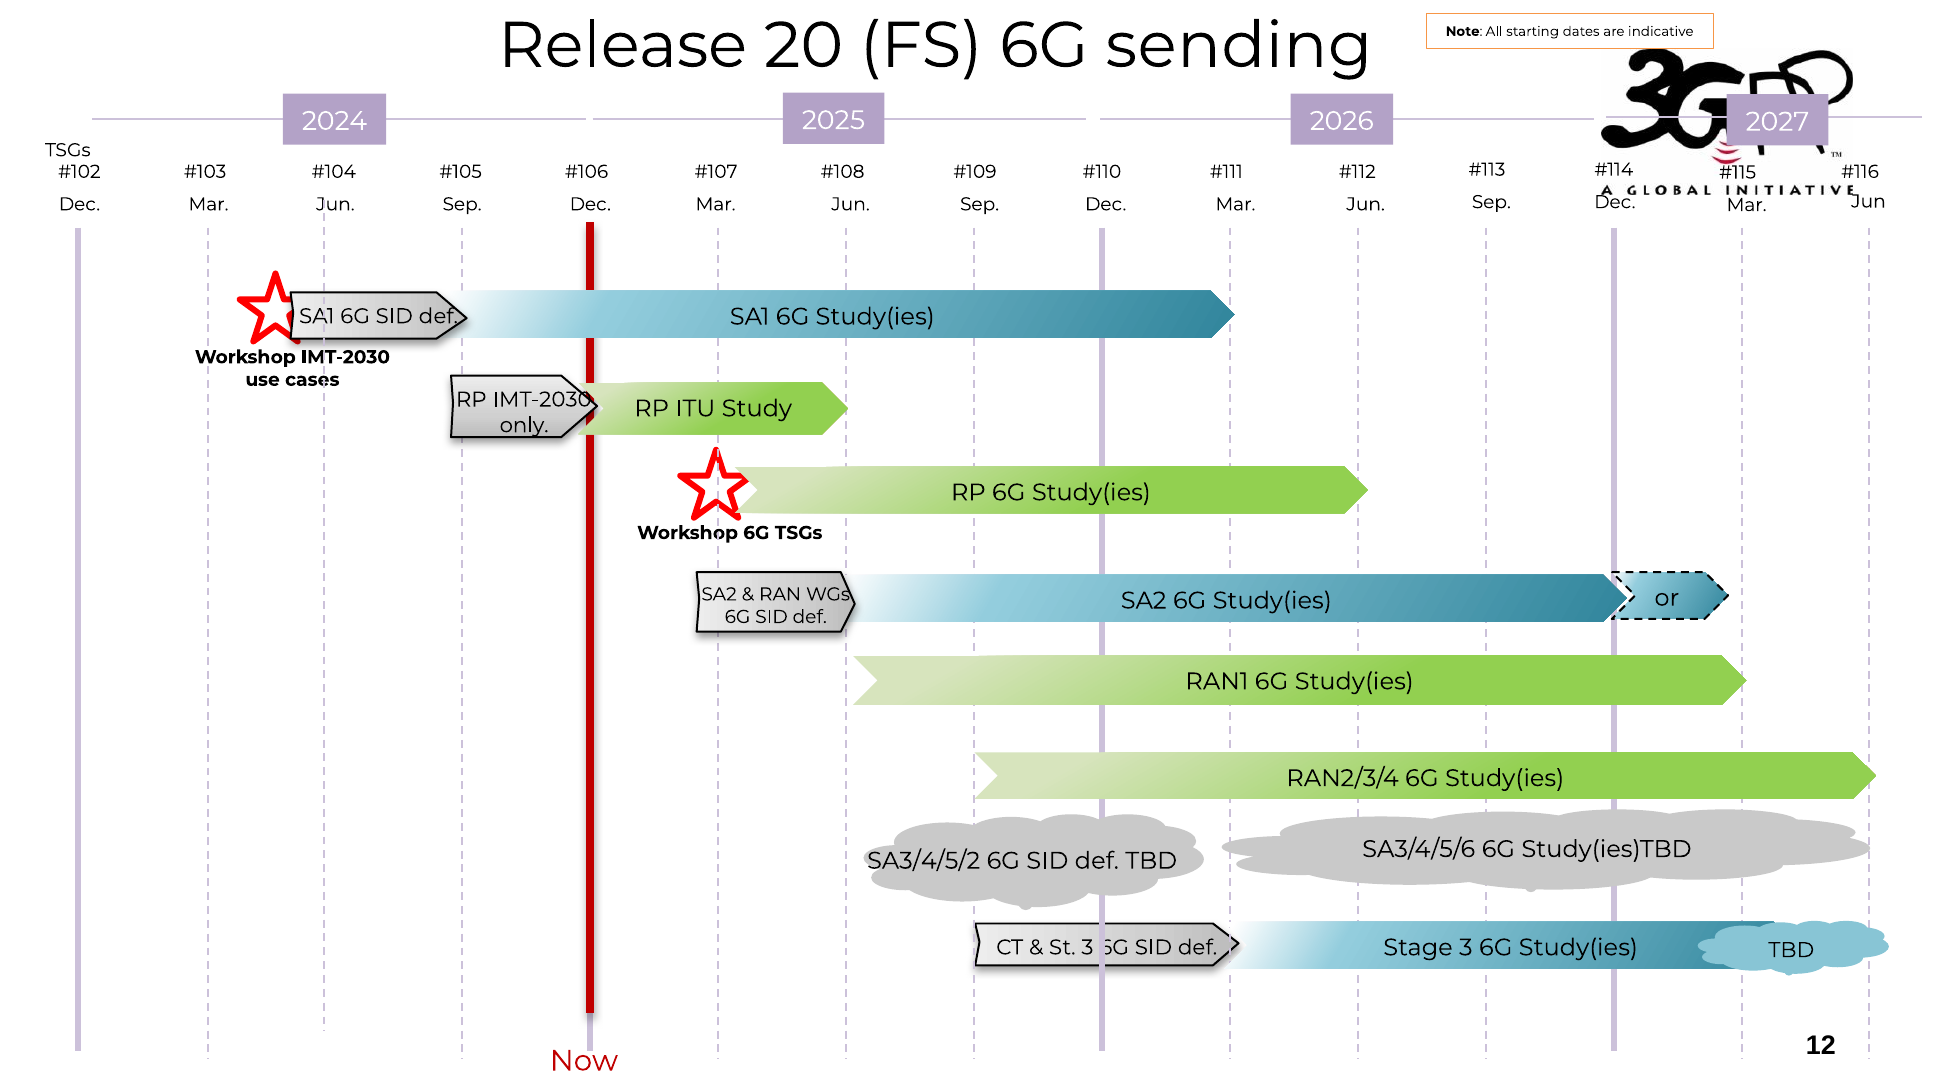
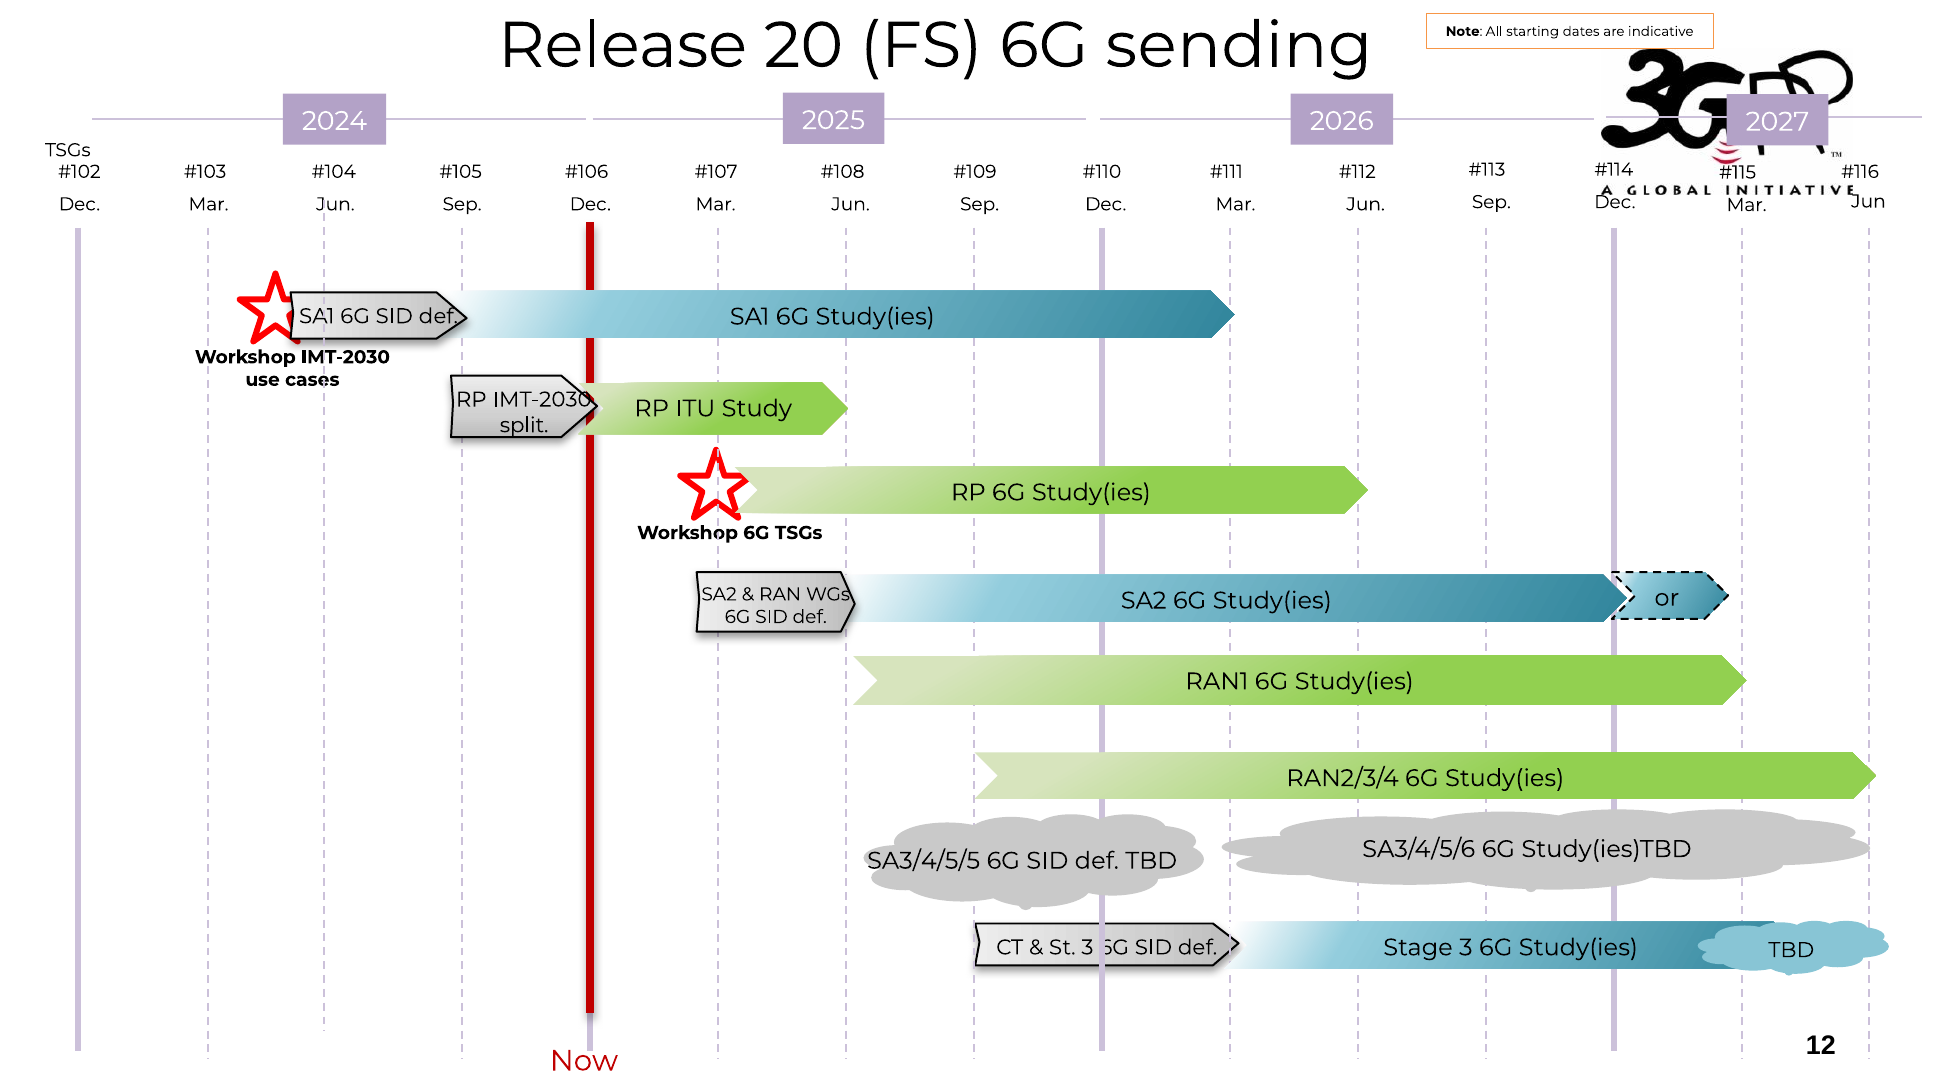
only: only -> split (524, 425)
SA3/4/5/2: SA3/4/5/2 -> SA3/4/5/5 (924, 861)
